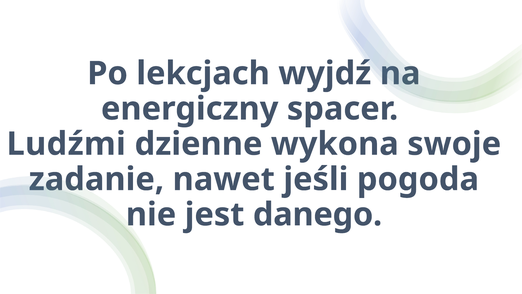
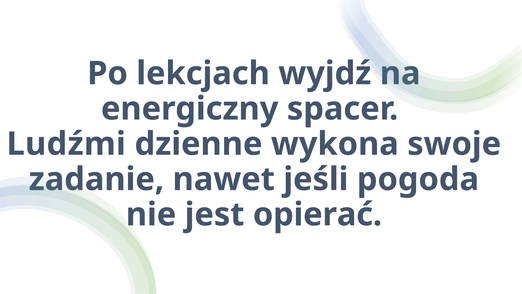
danego: danego -> opierać (317, 214)
